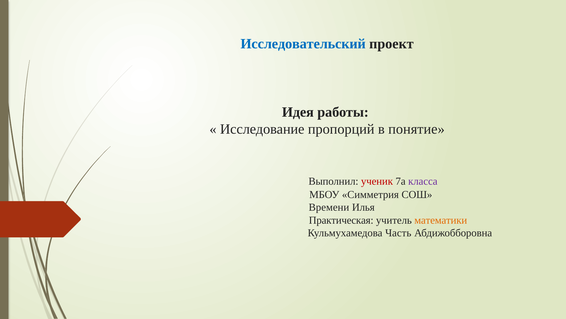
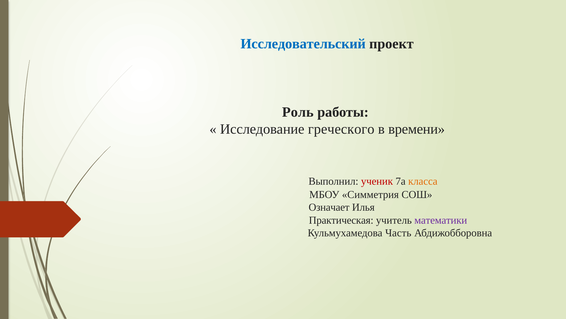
Идея: Идея -> Роль (298, 112)
пропорций: пропорций -> греческого (341, 129)
понятие: понятие -> времени (417, 129)
класса colour: purple -> orange (423, 181)
Времени: Времени -> Означает (329, 207)
математики colour: orange -> purple (441, 220)
